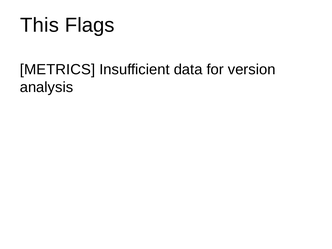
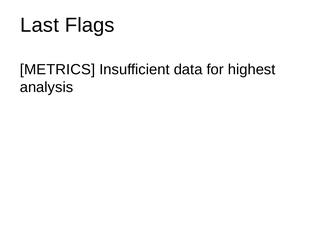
This: This -> Last (39, 25)
version: version -> highest (252, 70)
